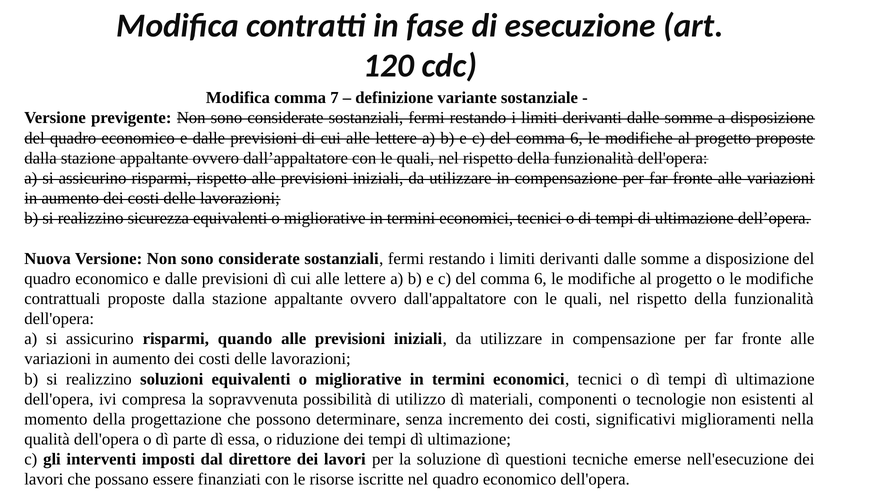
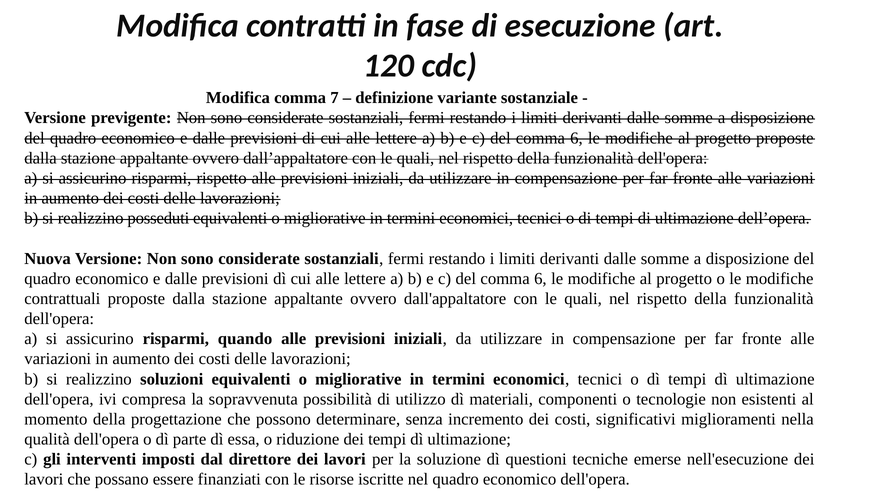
sicurezza: sicurezza -> posseduti (158, 218)
